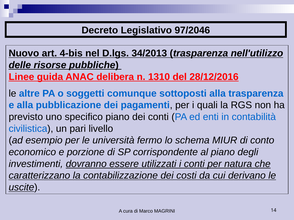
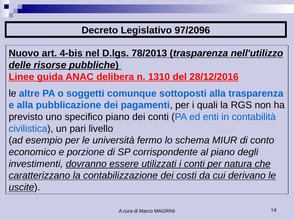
97/2046: 97/2046 -> 97/2096 (192, 30)
34/2013: 34/2013 -> 78/2013 (149, 53)
